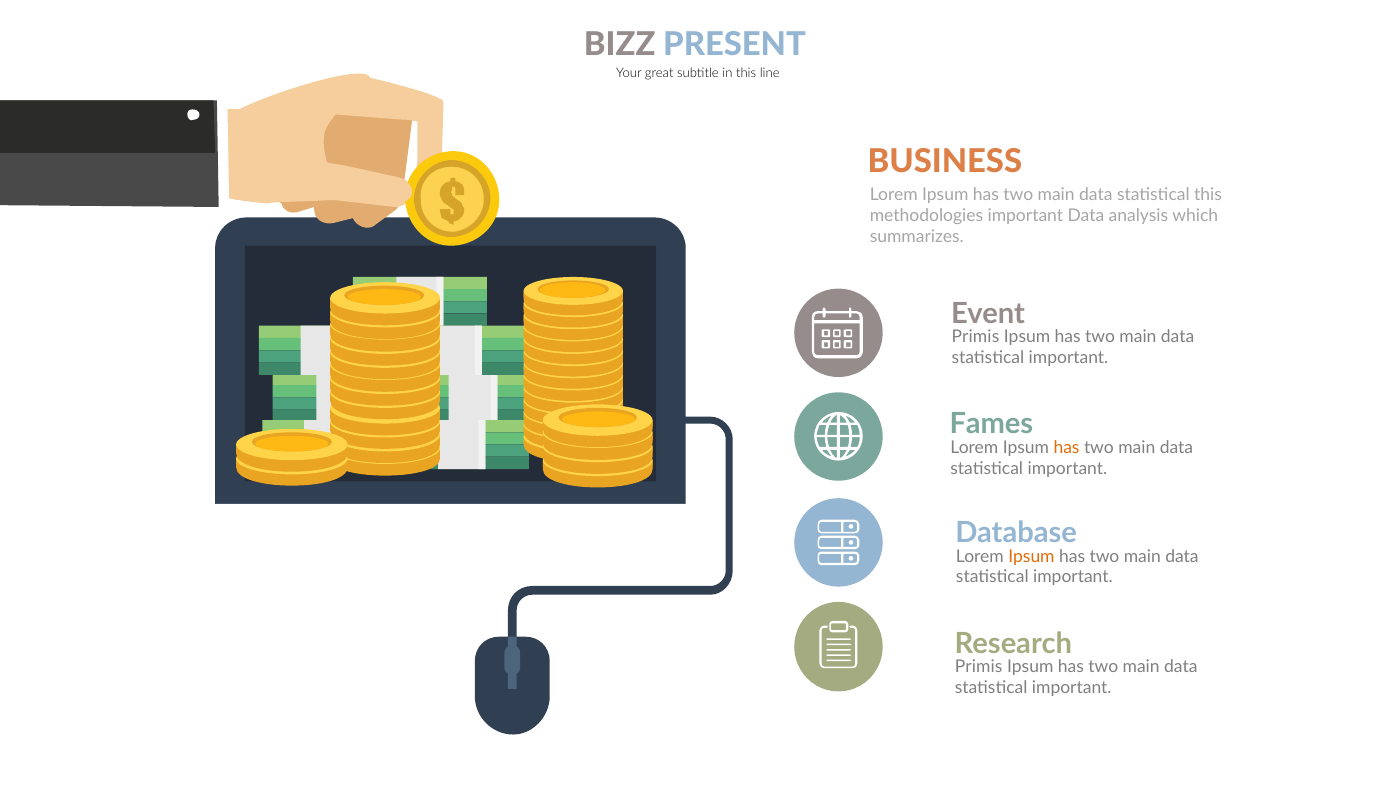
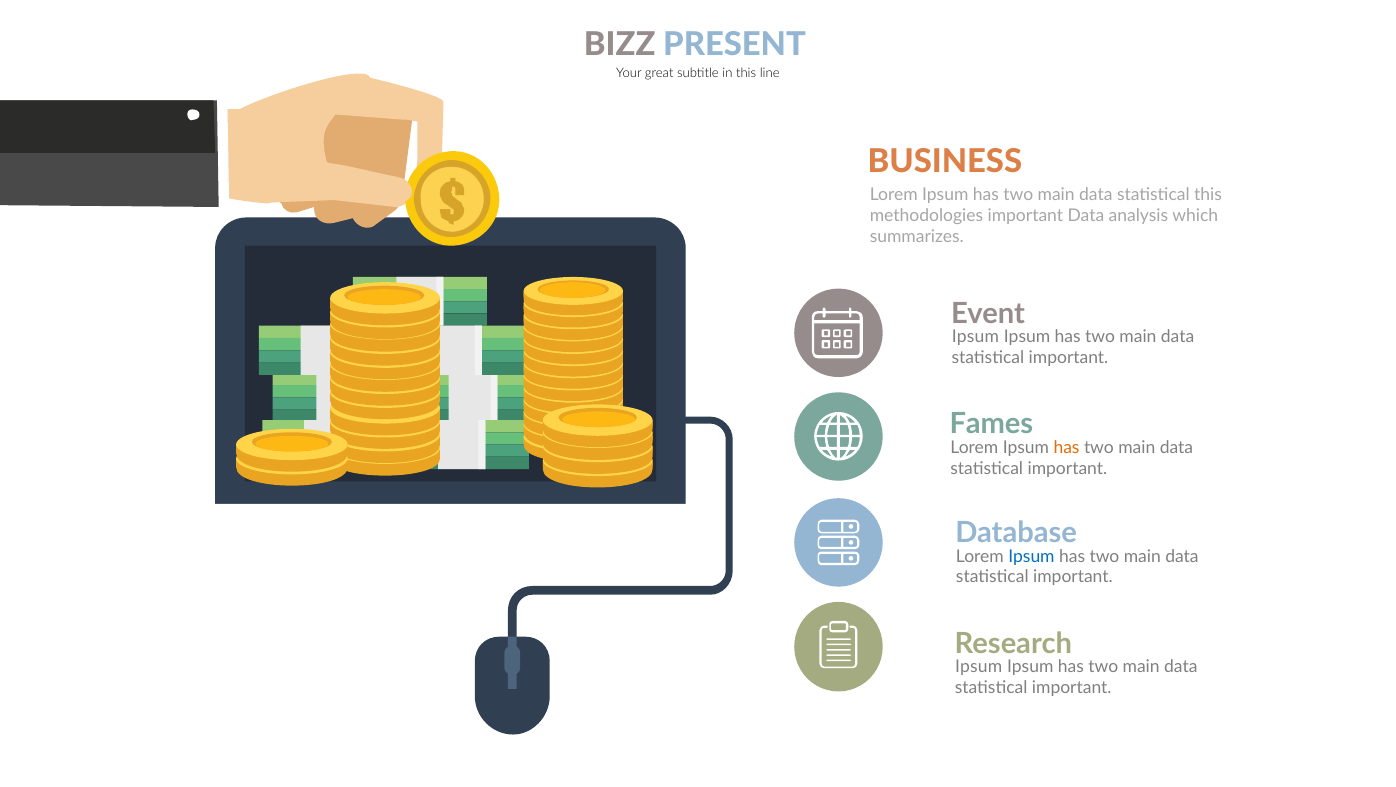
Primis: Primis -> Ipsum (975, 337)
Ipsum colour: orange -> blue (1031, 556)
Primis: Primis -> Ipsum (979, 667)
